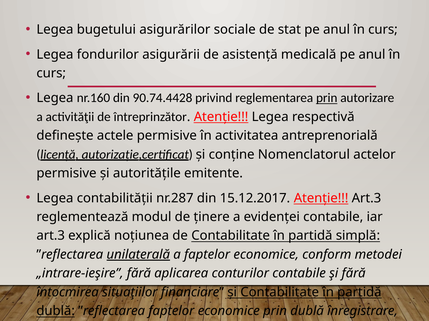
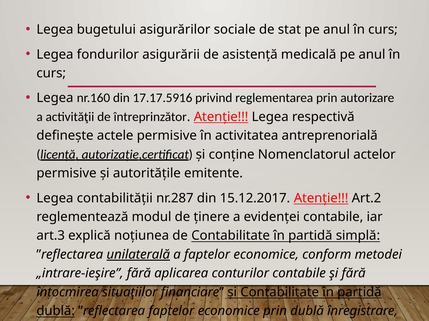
90.74.4428: 90.74.4428 -> 17.17.5916 (163, 98)
prin underline: present -> none (327, 98)
Atenție Art.3: Art.3 -> Art.2 (366, 198)
